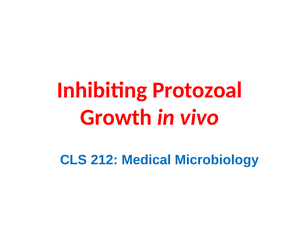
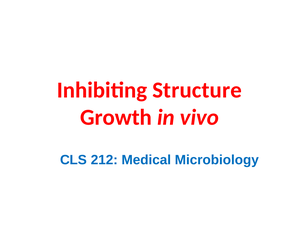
Protozoal: Protozoal -> Structure (197, 90)
